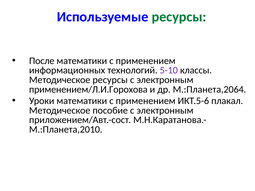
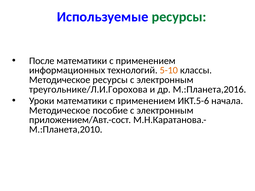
5-10 colour: purple -> orange (169, 70)
применением/Л.И.Горохова: применением/Л.И.Горохова -> треугольнике/Л.И.Горохова (88, 89)
М.:Планета,2064: М.:Планета,2064 -> М.:Планета,2016 (209, 89)
плакал: плакал -> начала (227, 101)
